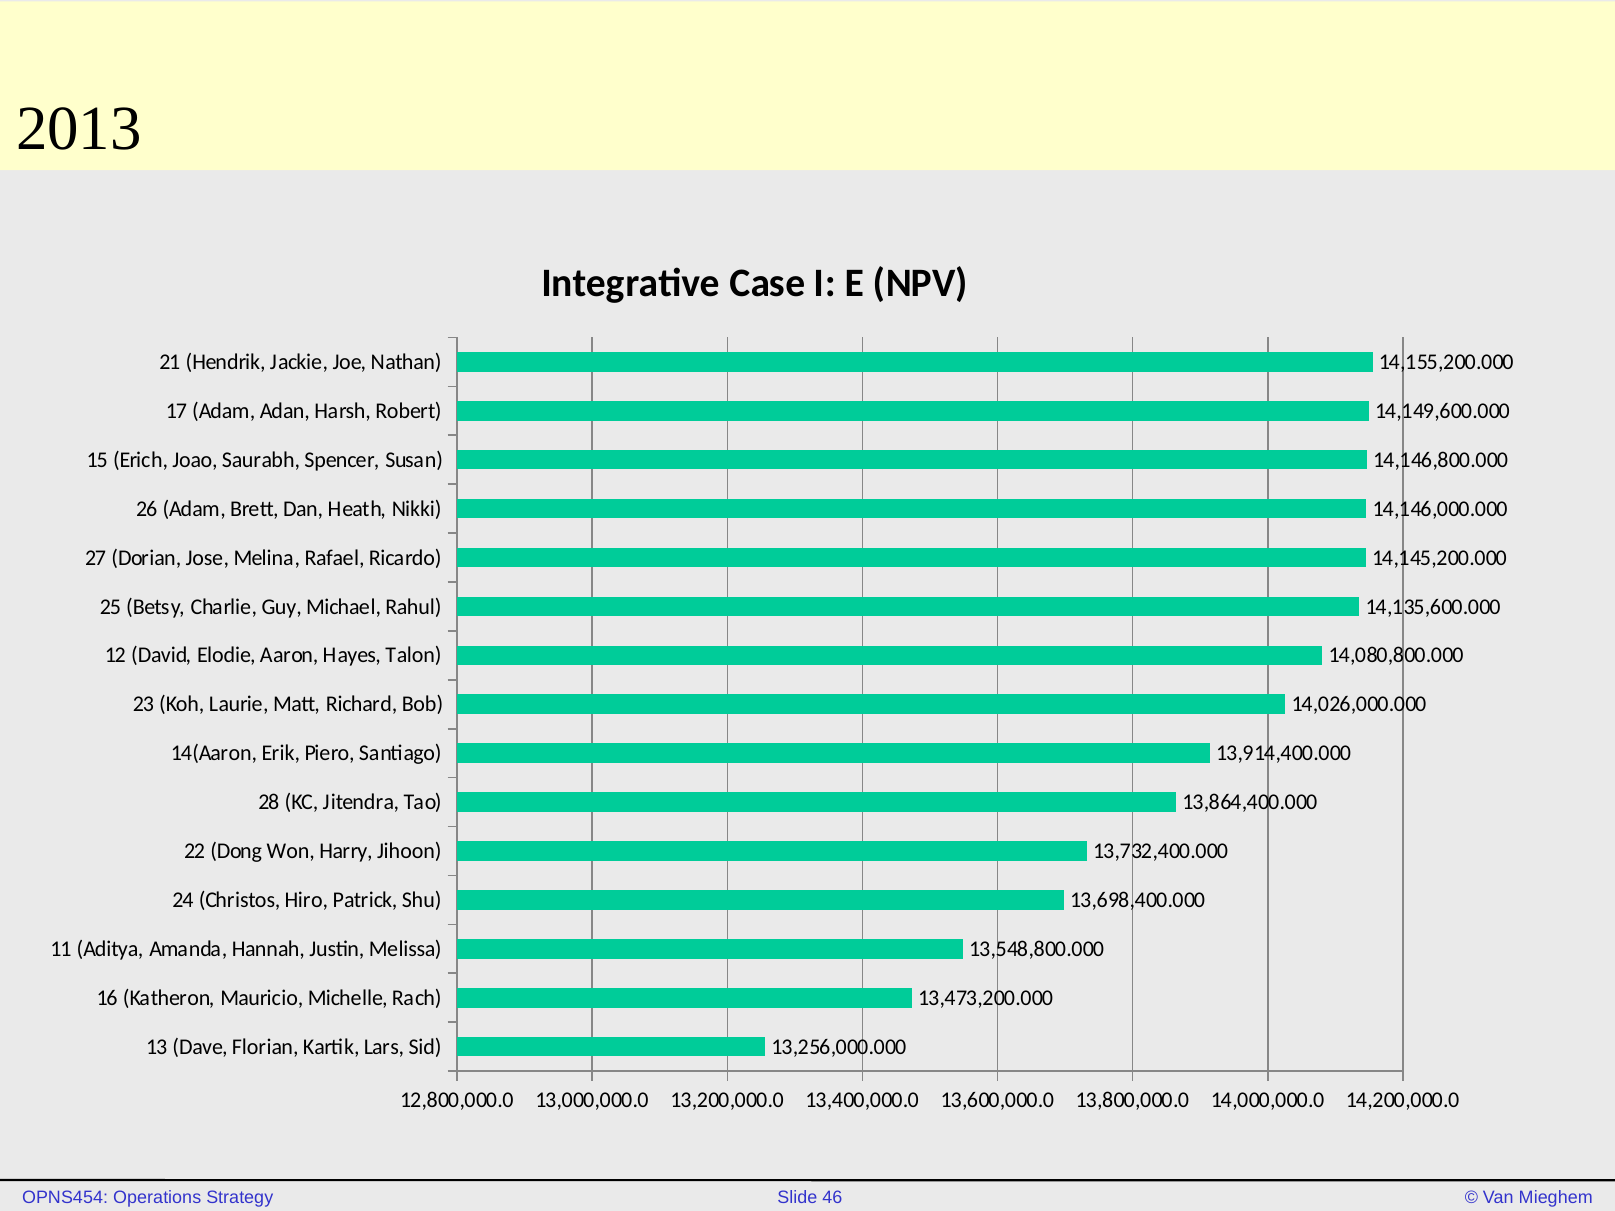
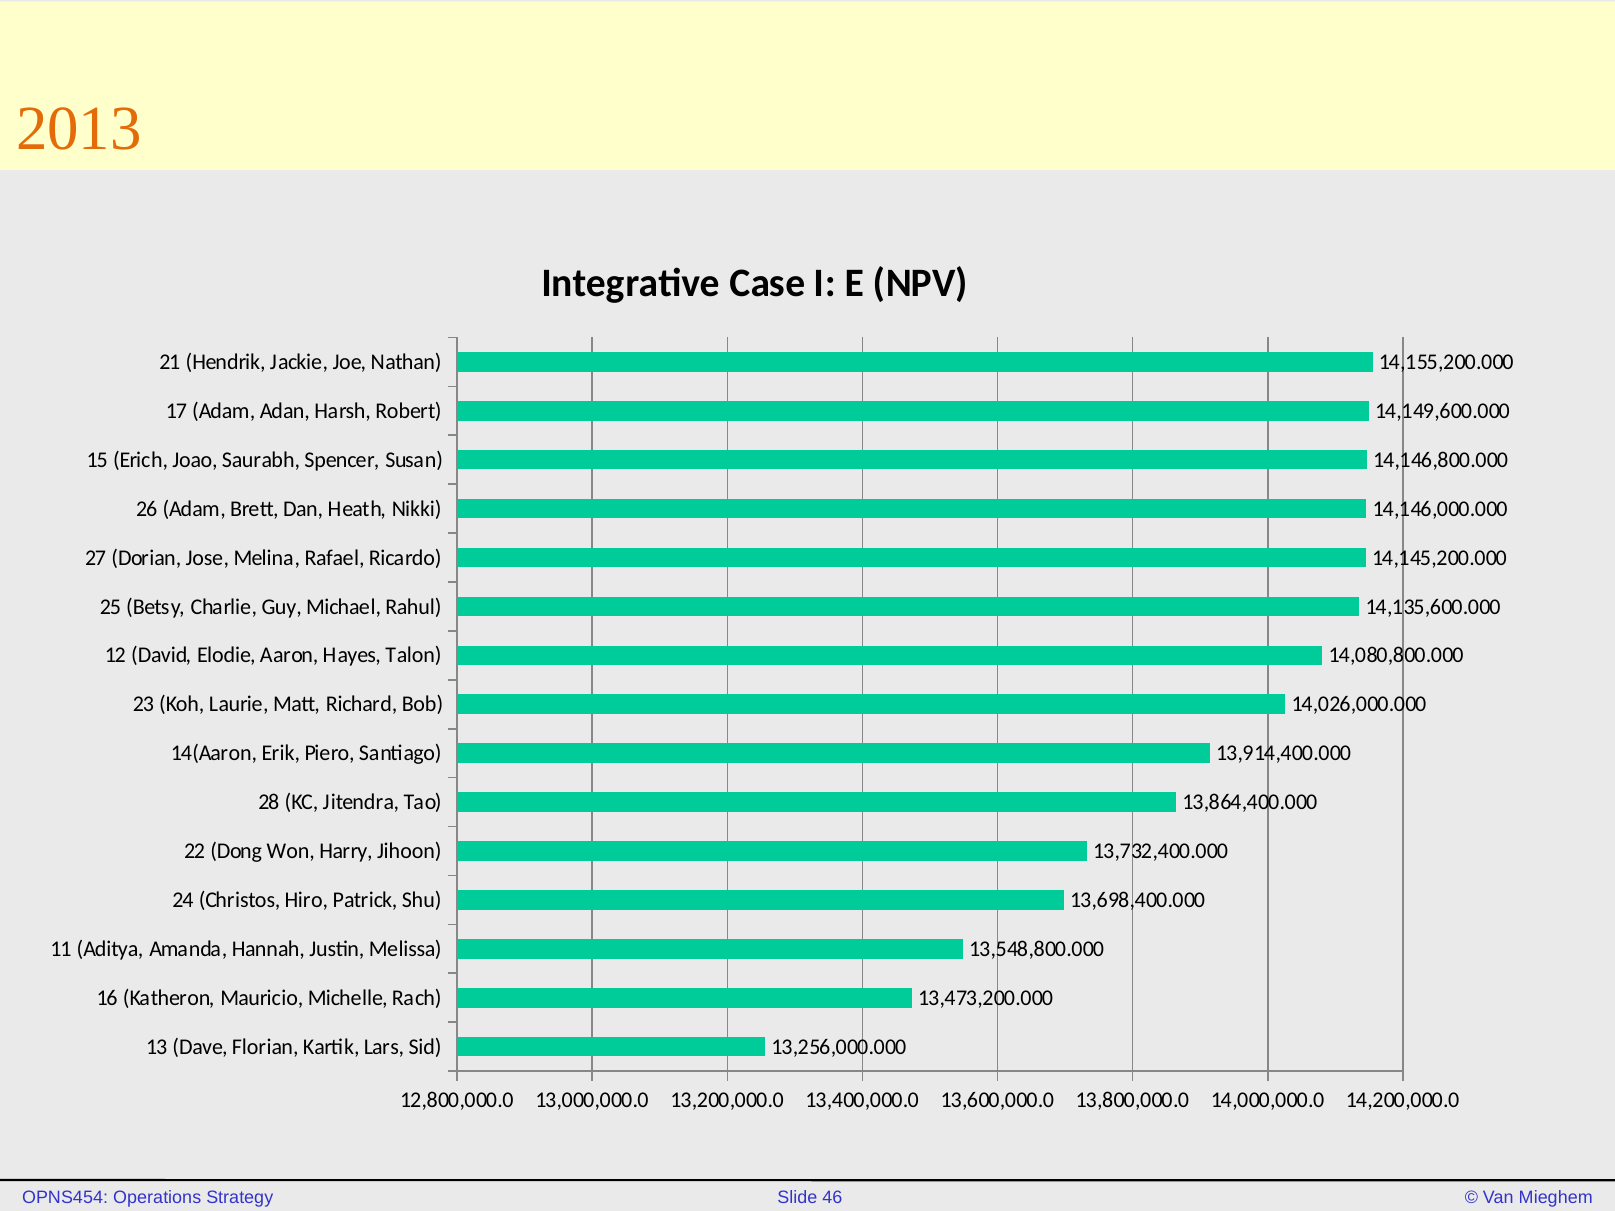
2013 colour: black -> orange (79, 129)
